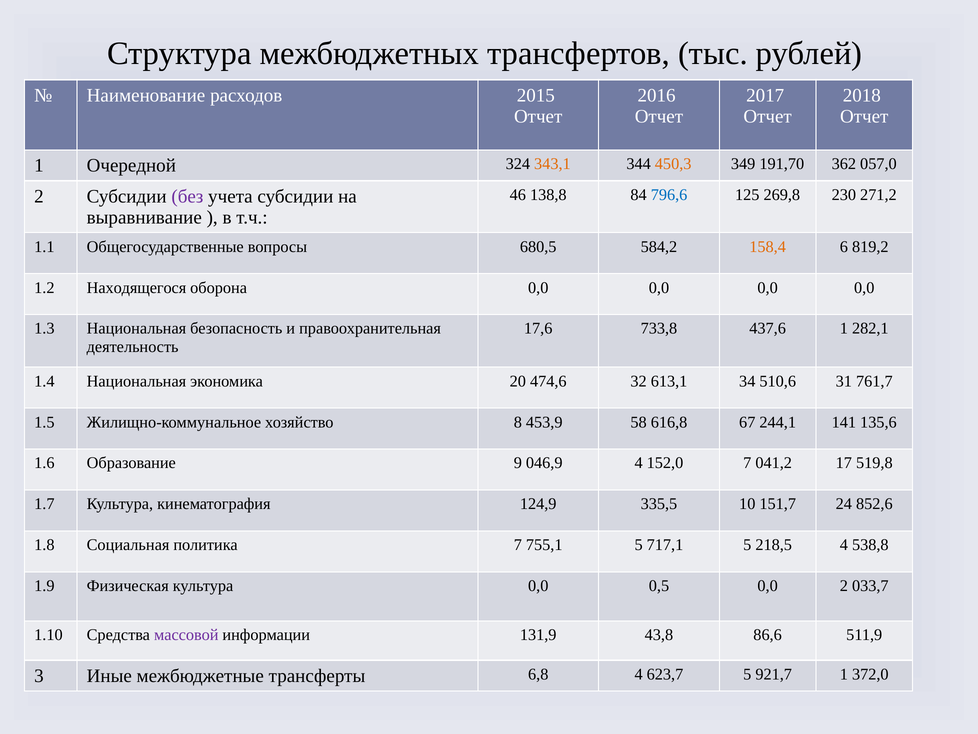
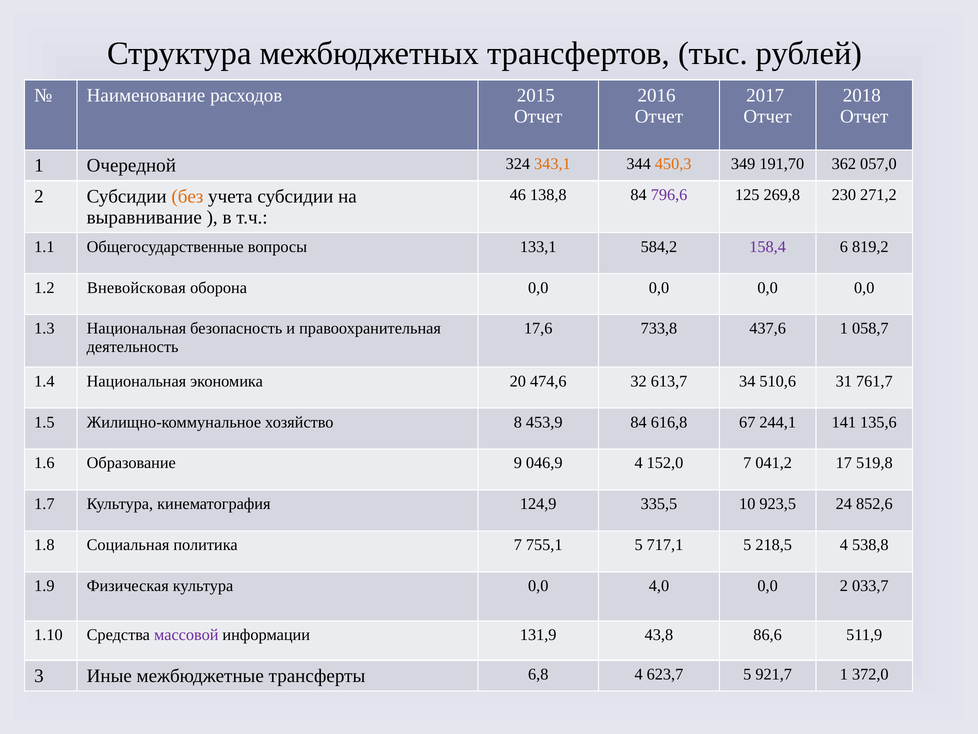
796,6 colour: blue -> purple (669, 195)
без colour: purple -> orange (187, 196)
680,5: 680,5 -> 133,1 (538, 247)
158,4 colour: orange -> purple (768, 247)
Находящегося: Находящегося -> Вневойсковая (136, 287)
282,1: 282,1 -> 058,7 (870, 328)
613,1: 613,1 -> 613,7 (669, 381)
453,9 58: 58 -> 84 (639, 422)
151,7: 151,7 -> 923,5 (778, 504)
0,5: 0,5 -> 4,0 (659, 586)
